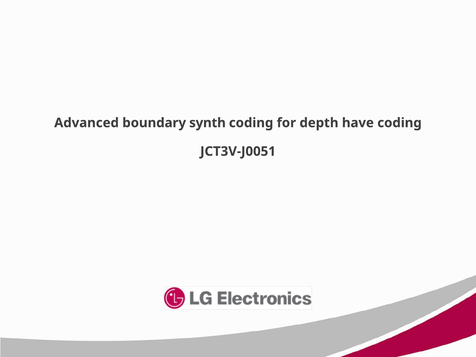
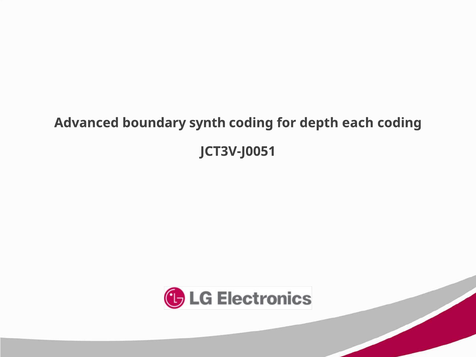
have: have -> each (358, 123)
